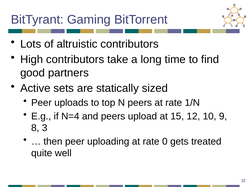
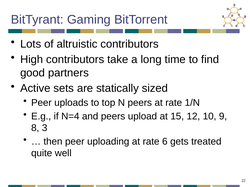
0: 0 -> 6 (165, 142)
